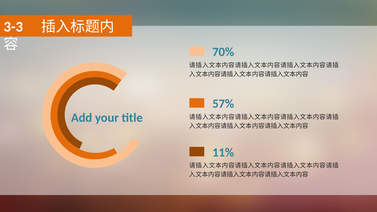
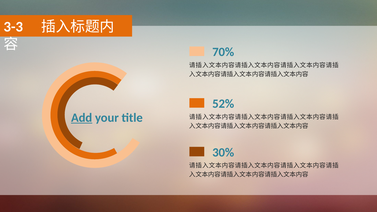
57%: 57% -> 52% (223, 104)
Add underline: none -> present (82, 118)
11%: 11% -> 30% (223, 152)
